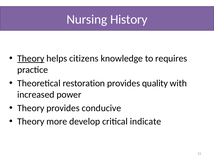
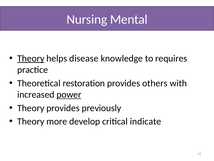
History: History -> Mental (129, 19)
citizens: citizens -> disease (84, 58)
quality: quality -> others (155, 83)
power underline: none -> present (69, 94)
conducive: conducive -> previously (101, 108)
